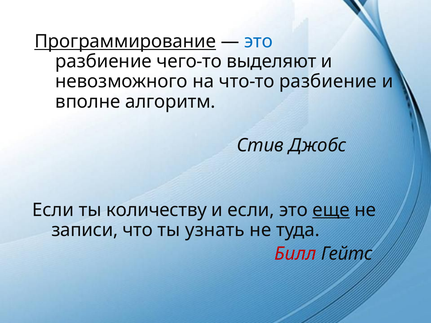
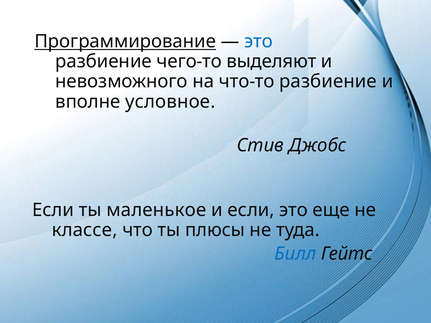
алгоритм: алгоритм -> условное (170, 102)
количеству: количеству -> маленькое (156, 210)
еще underline: present -> none (331, 210)
записи: записи -> классе (85, 230)
узнать: узнать -> плюсы (215, 230)
Билл colour: red -> blue (296, 254)
